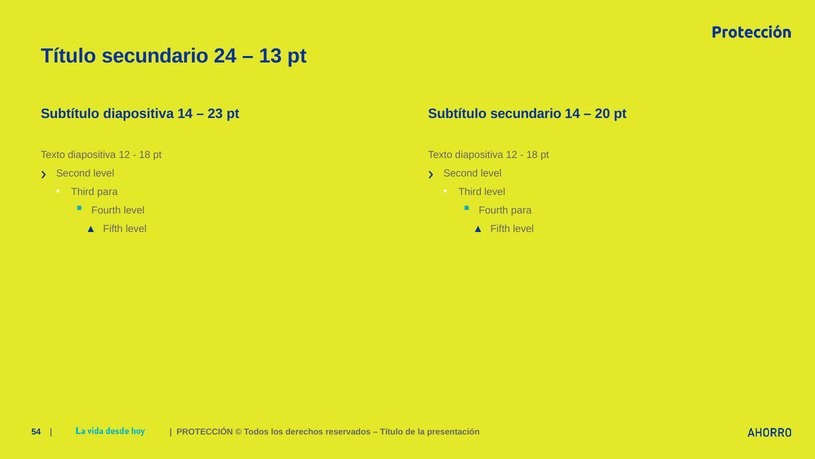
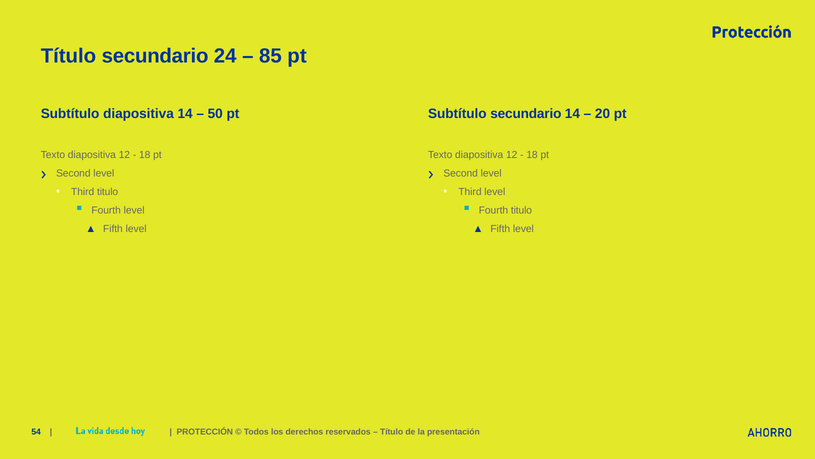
13: 13 -> 85 (270, 56)
23: 23 -> 50 (215, 114)
Third para: para -> titulo (108, 192)
Fourth para: para -> titulo (521, 210)
